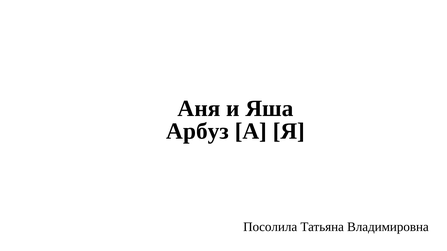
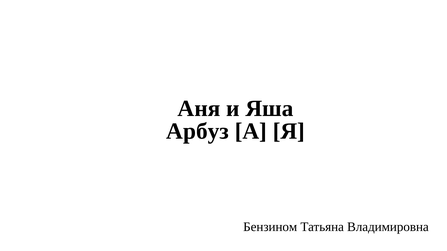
Посолила: Посолила -> Бензином (270, 227)
